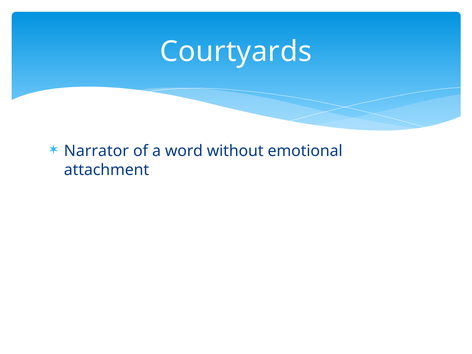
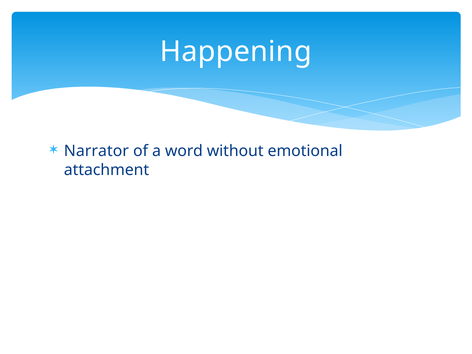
Courtyards: Courtyards -> Happening (236, 52)
